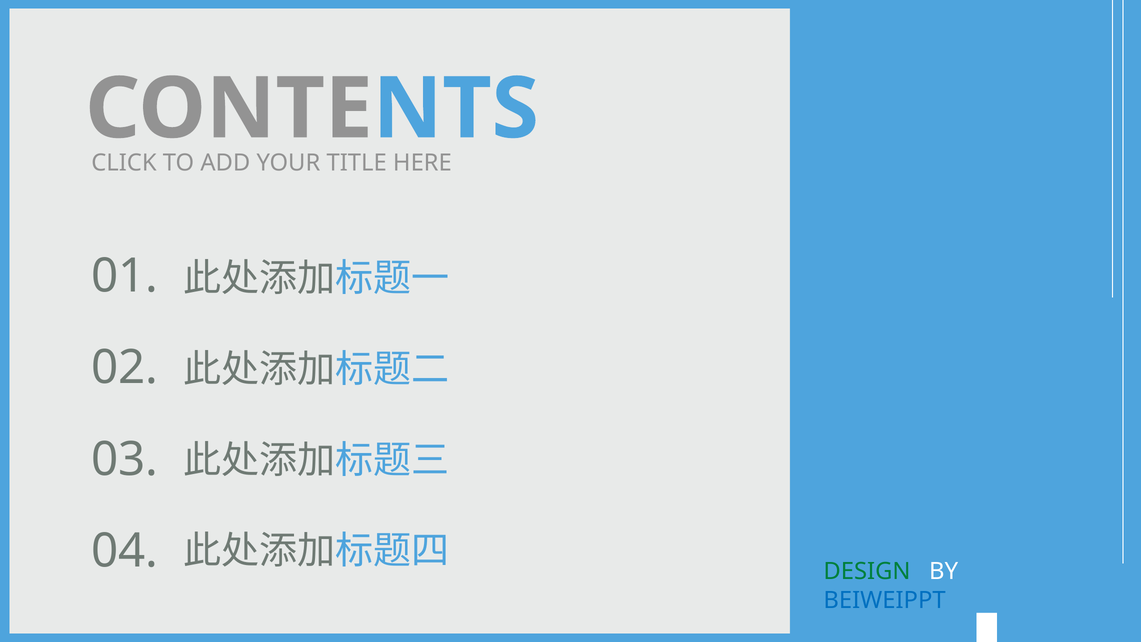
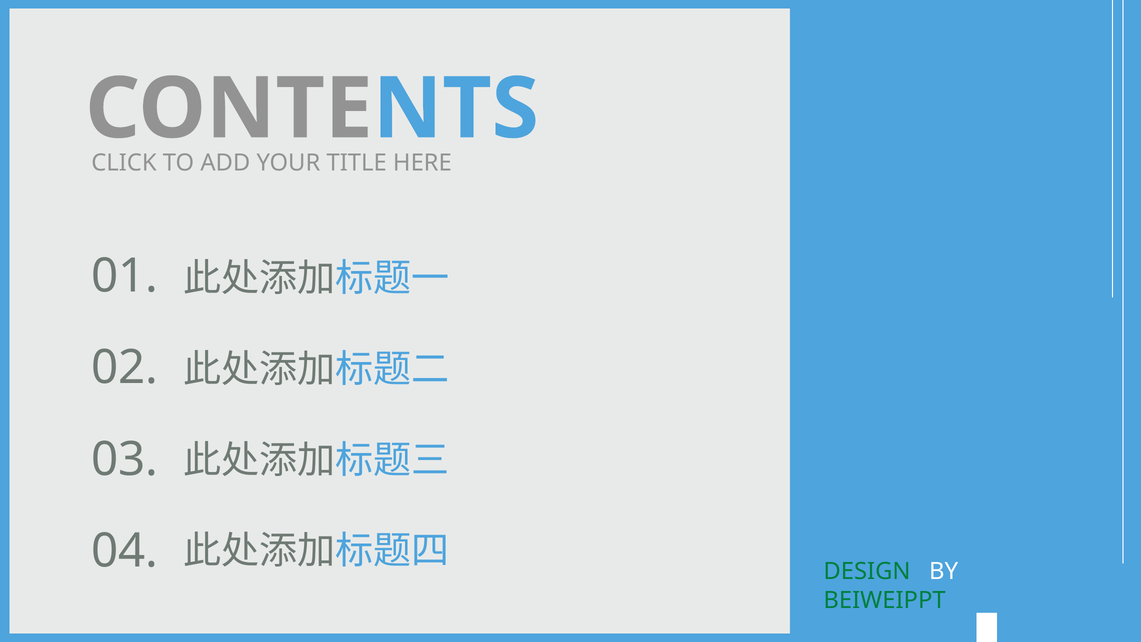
BEIWEIPPT colour: blue -> green (885, 600)
